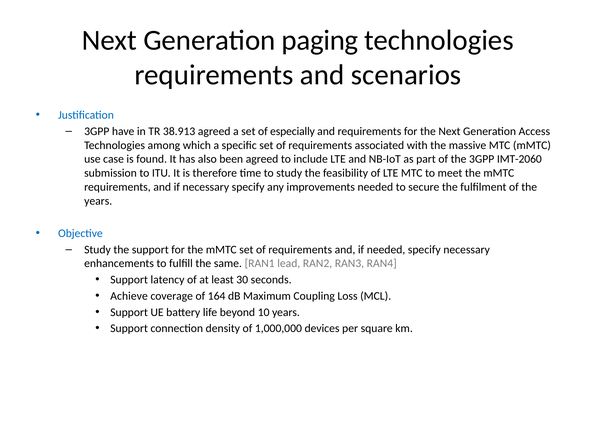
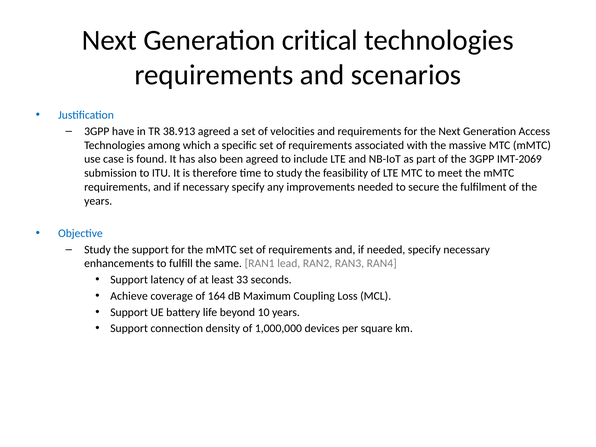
paging: paging -> critical (320, 40)
especially: especially -> velocities (292, 131)
IMT-2060: IMT-2060 -> IMT-2069 (519, 159)
30: 30 -> 33 (242, 280)
